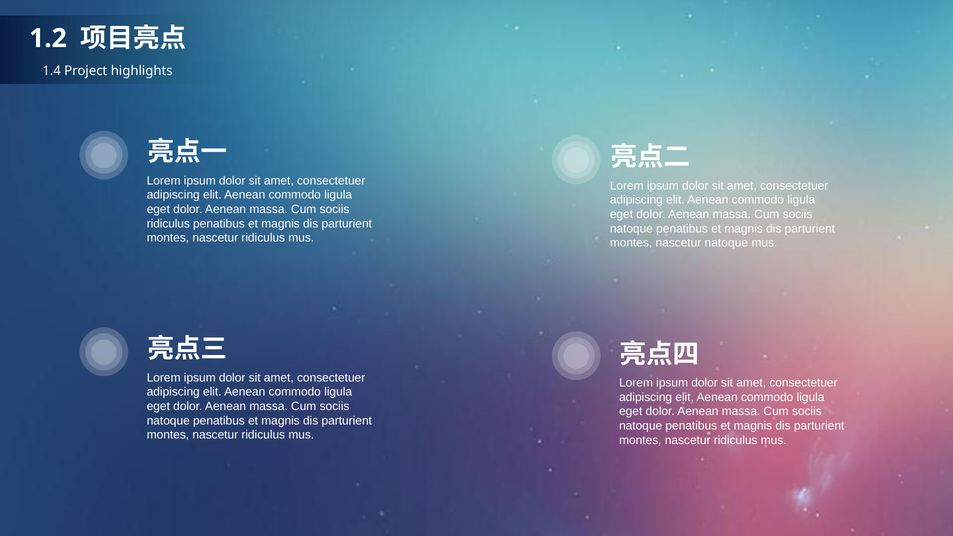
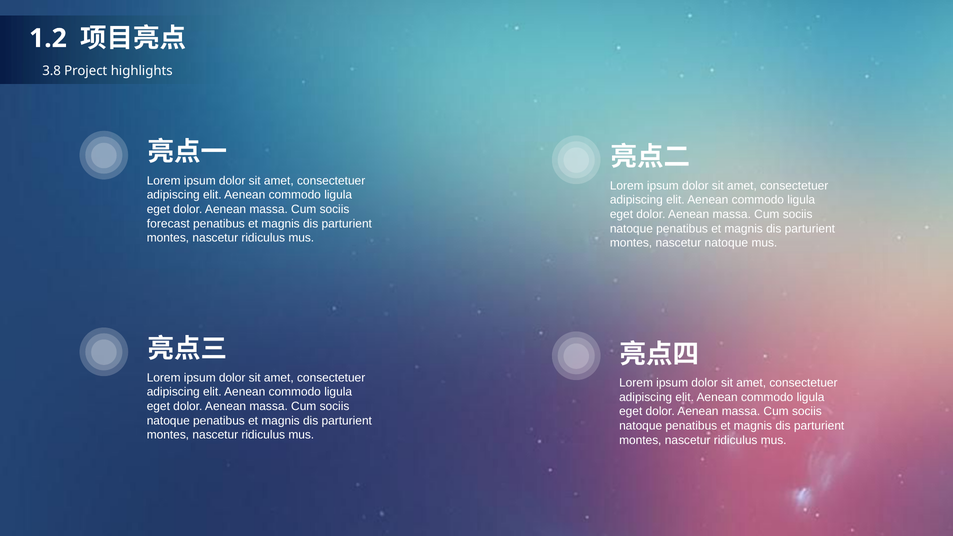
1.4: 1.4 -> 3.8 (52, 71)
ridiculus: ridiculus -> forecast (168, 224)
